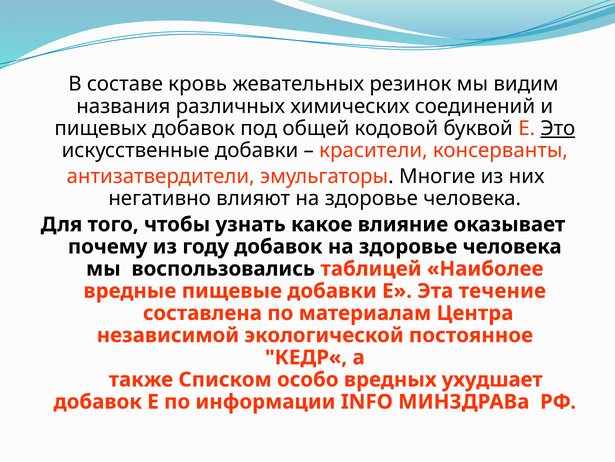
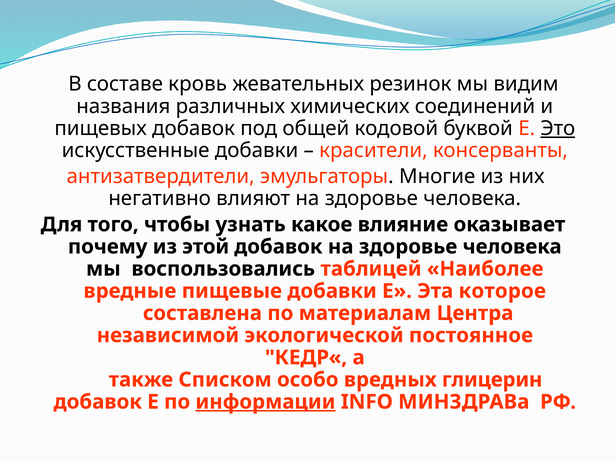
году: году -> этой (206, 246)
течение: течение -> которое (502, 291)
ухудшает: ухудшает -> глицерин (492, 379)
информации underline: none -> present (265, 401)
